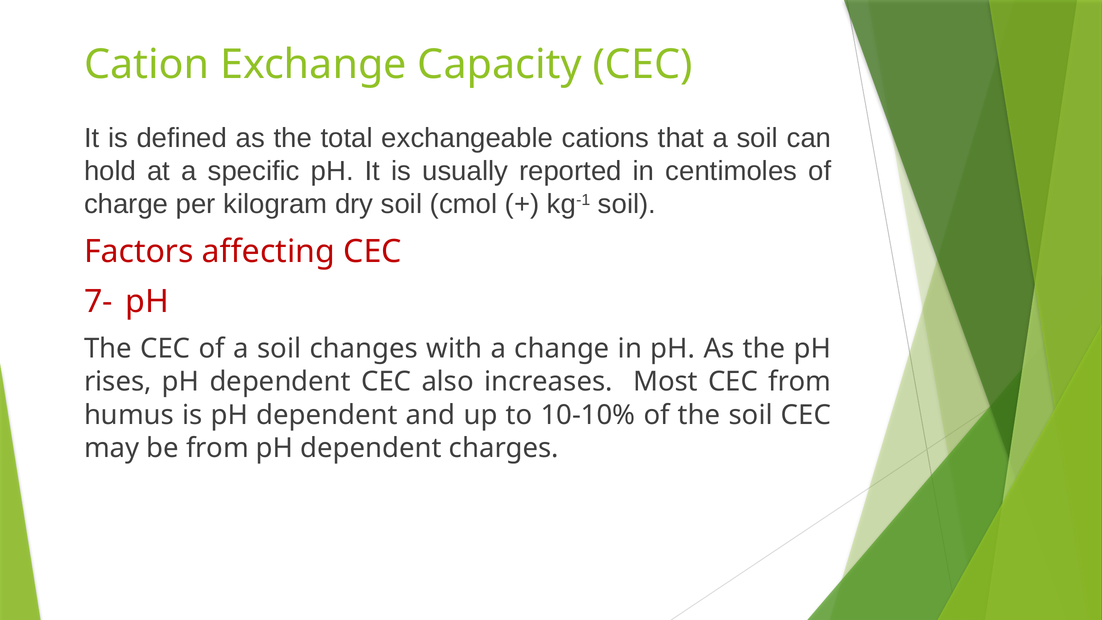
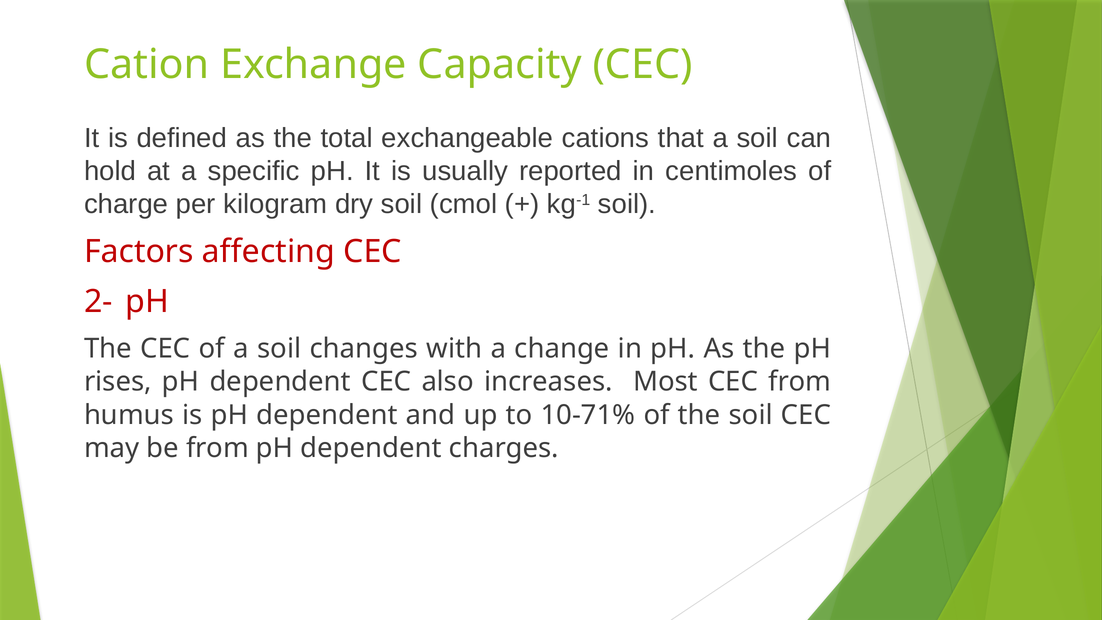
7-: 7- -> 2- (98, 302)
10-10%: 10-10% -> 10-71% (588, 415)
